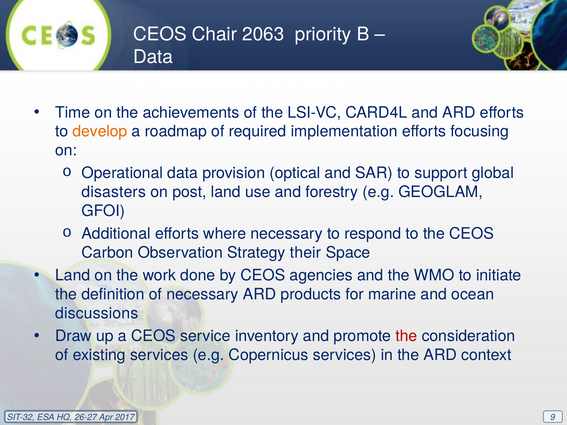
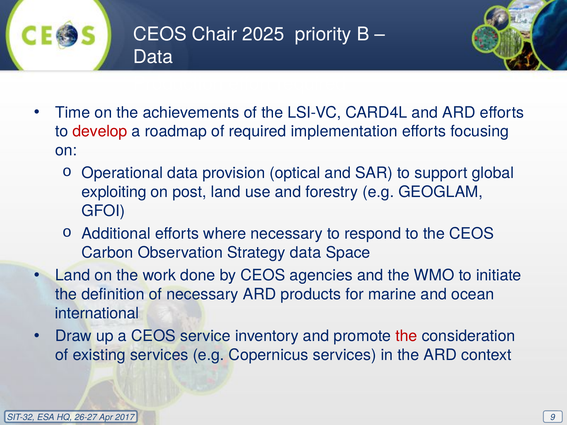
2063: 2063 -> 2025 (263, 34)
develop colour: orange -> red (100, 131)
disasters: disasters -> exploiting (114, 192)
Strategy their: their -> data (306, 253)
discussions: discussions -> international (97, 313)
